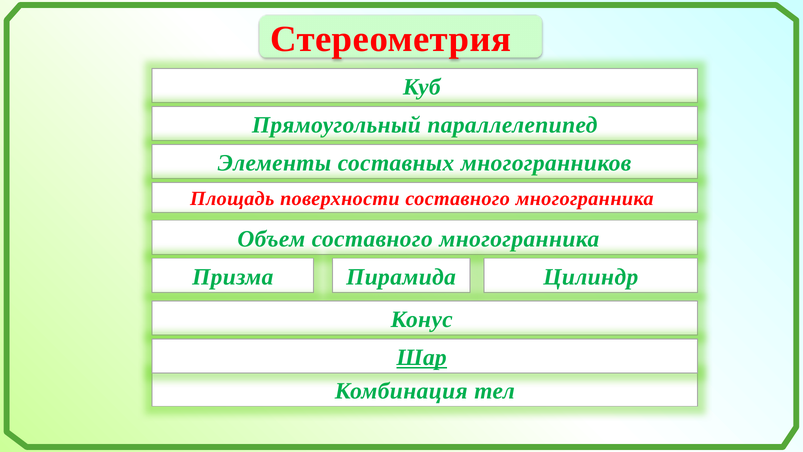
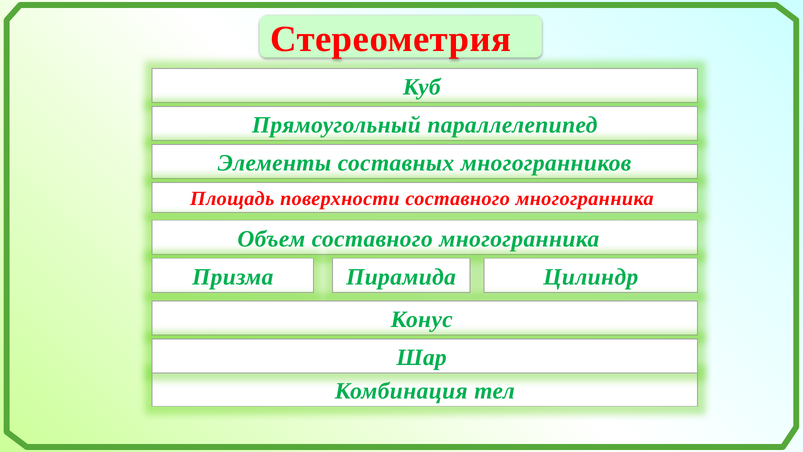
Шар underline: present -> none (422, 357)
